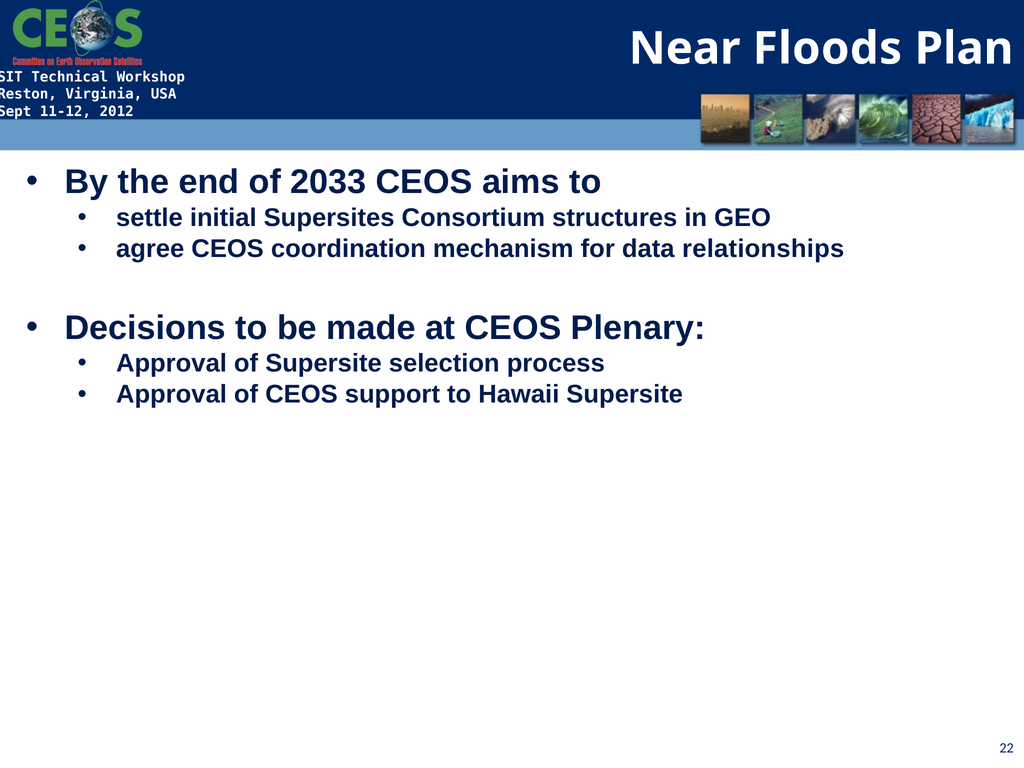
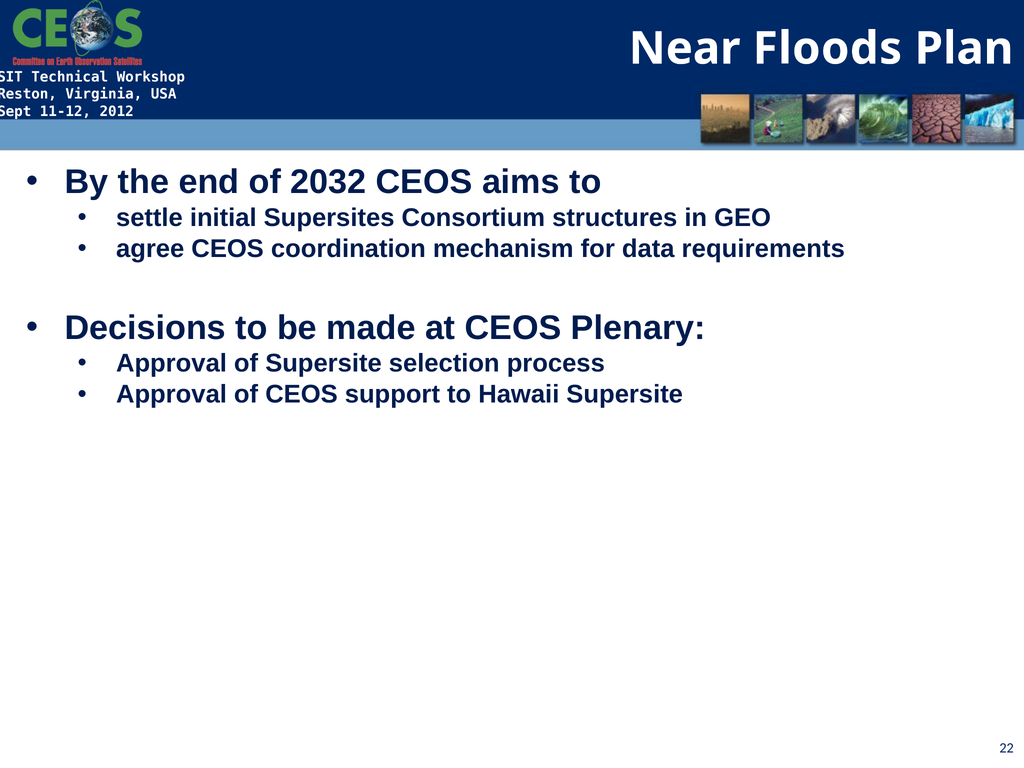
2033: 2033 -> 2032 (328, 182)
relationships: relationships -> requirements (763, 249)
